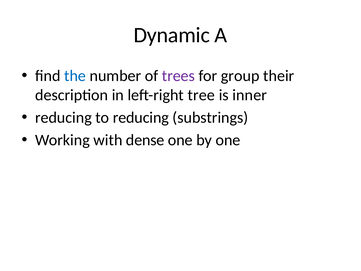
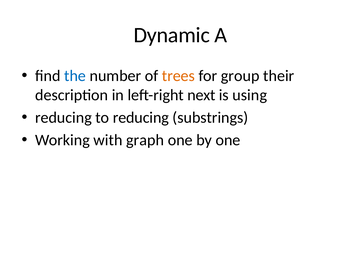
trees colour: purple -> orange (178, 76)
tree: tree -> next (201, 95)
inner: inner -> using (250, 95)
dense: dense -> graph (145, 140)
